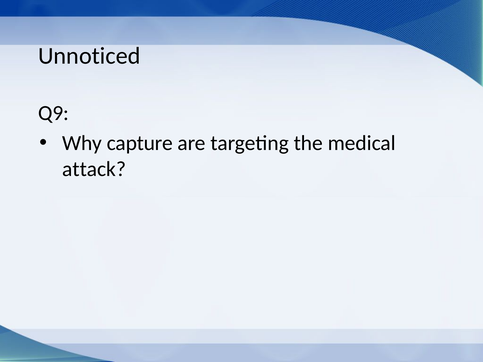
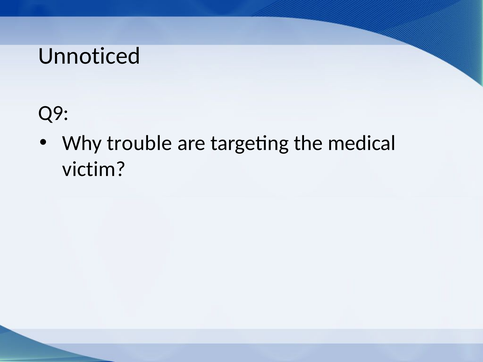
capture: capture -> trouble (140, 143)
attack: attack -> victim (94, 169)
